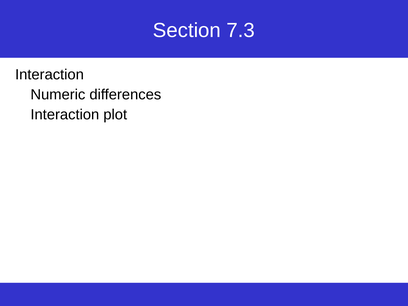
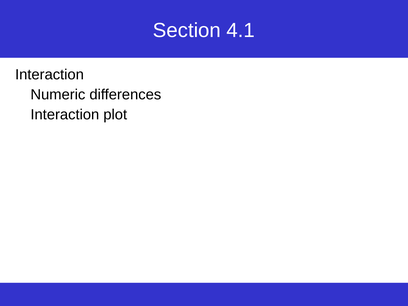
7.3: 7.3 -> 4.1 (241, 30)
